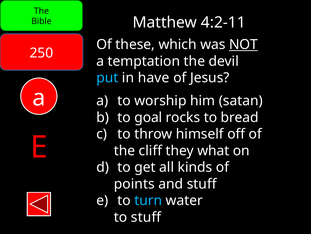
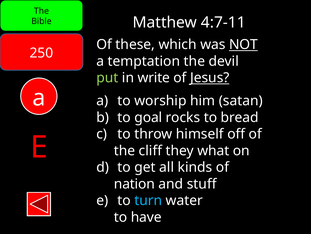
4:2-11: 4:2-11 -> 4:7-11 (223, 22)
put colour: light blue -> light green (107, 78)
have: have -> write (154, 78)
Jesus underline: none -> present (210, 78)
points: points -> nation (134, 183)
to stuff: stuff -> have (146, 217)
